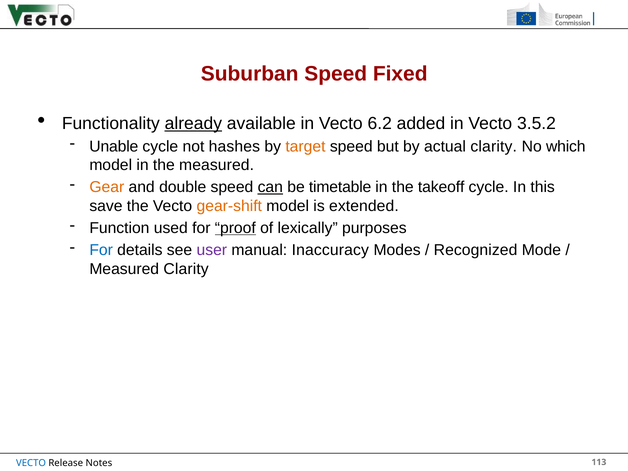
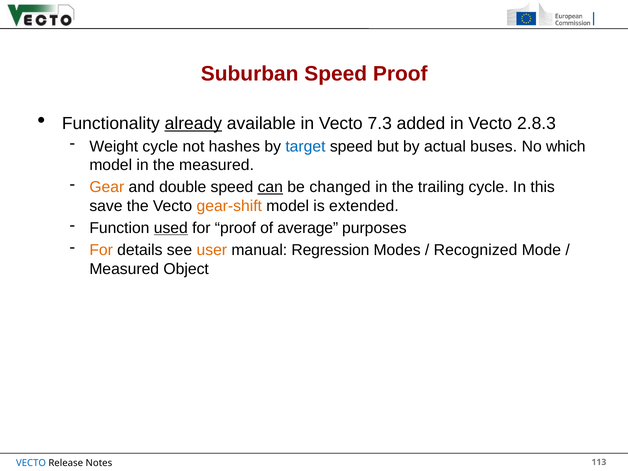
Speed Fixed: Fixed -> Proof (400, 74)
6.2: 6.2 -> 7.3 (380, 123)
3.5.2: 3.5.2 -> 2.8.3 (537, 123)
Unable: Unable -> Weight (114, 146)
target colour: orange -> blue (305, 146)
actual clarity: clarity -> buses (494, 146)
timetable: timetable -> changed (340, 187)
takeoff: takeoff -> trailing (441, 187)
used underline: none -> present (171, 228)
proof underline: present -> none (235, 228)
lexically: lexically -> average (308, 228)
For colour: blue -> orange (101, 250)
user colour: purple -> orange (212, 250)
Inaccuracy: Inaccuracy -> Regression (330, 250)
Measured Clarity: Clarity -> Object (186, 269)
